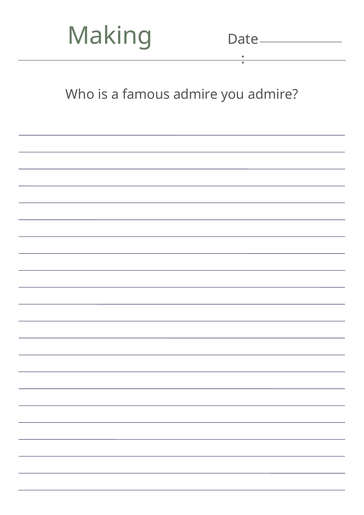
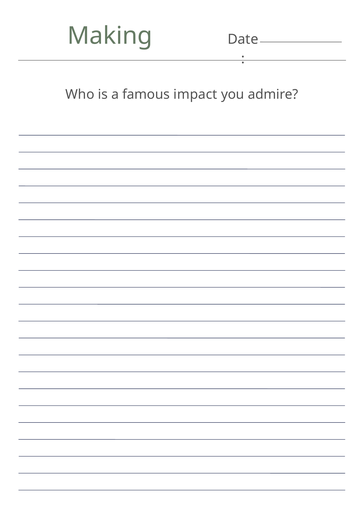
famous admire: admire -> impact (195, 94)
